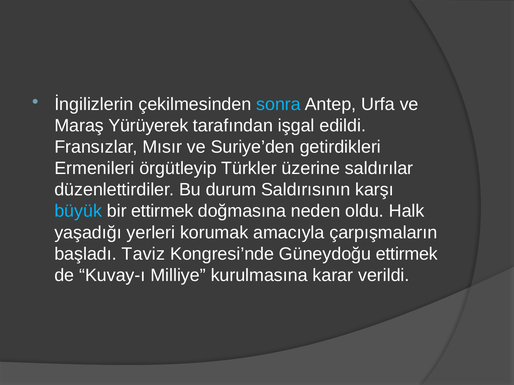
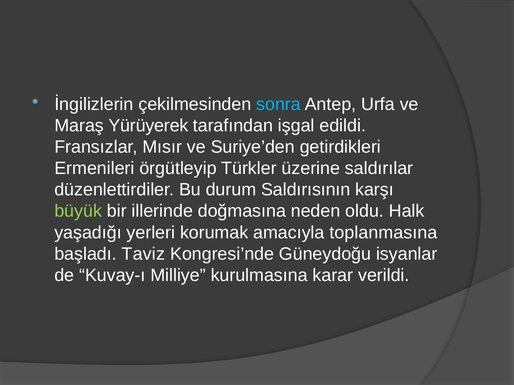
büyük colour: light blue -> light green (78, 211)
bir ettirmek: ettirmek -> illerinde (162, 211)
çarpışmaların: çarpışmaların -> toplanmasına (383, 233)
Güneydoğu ettirmek: ettirmek -> isyanlar (407, 254)
